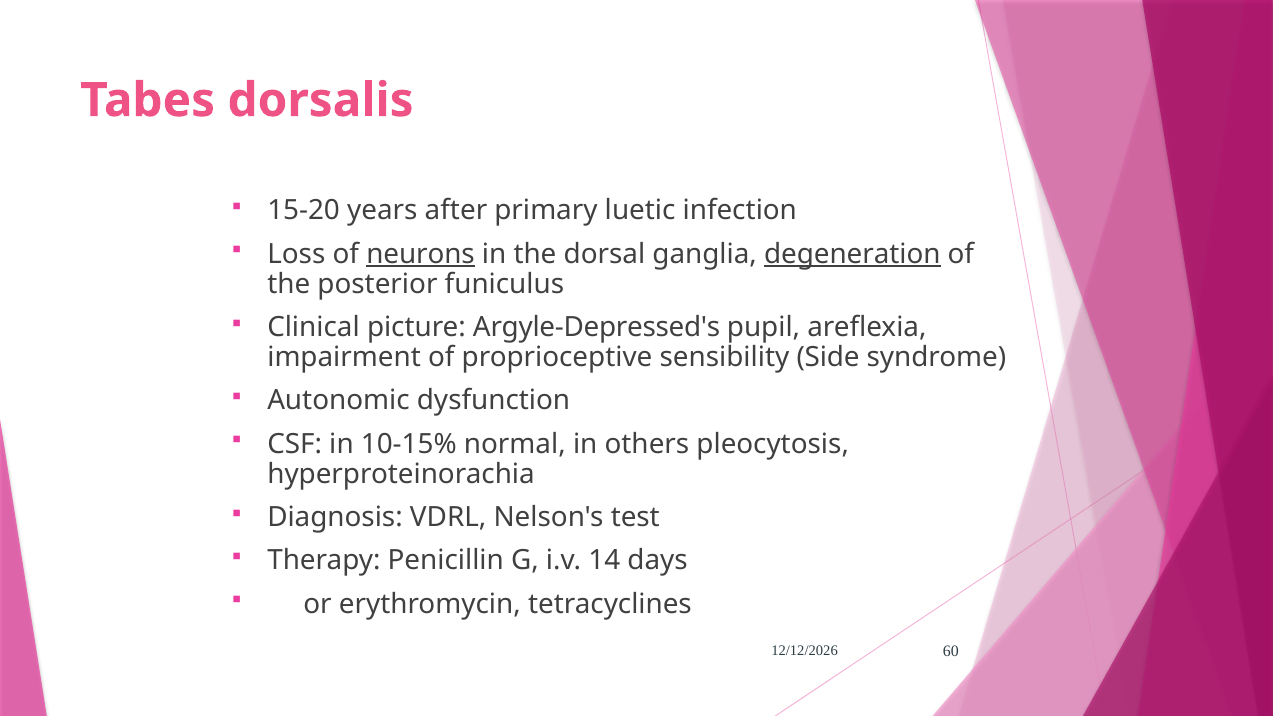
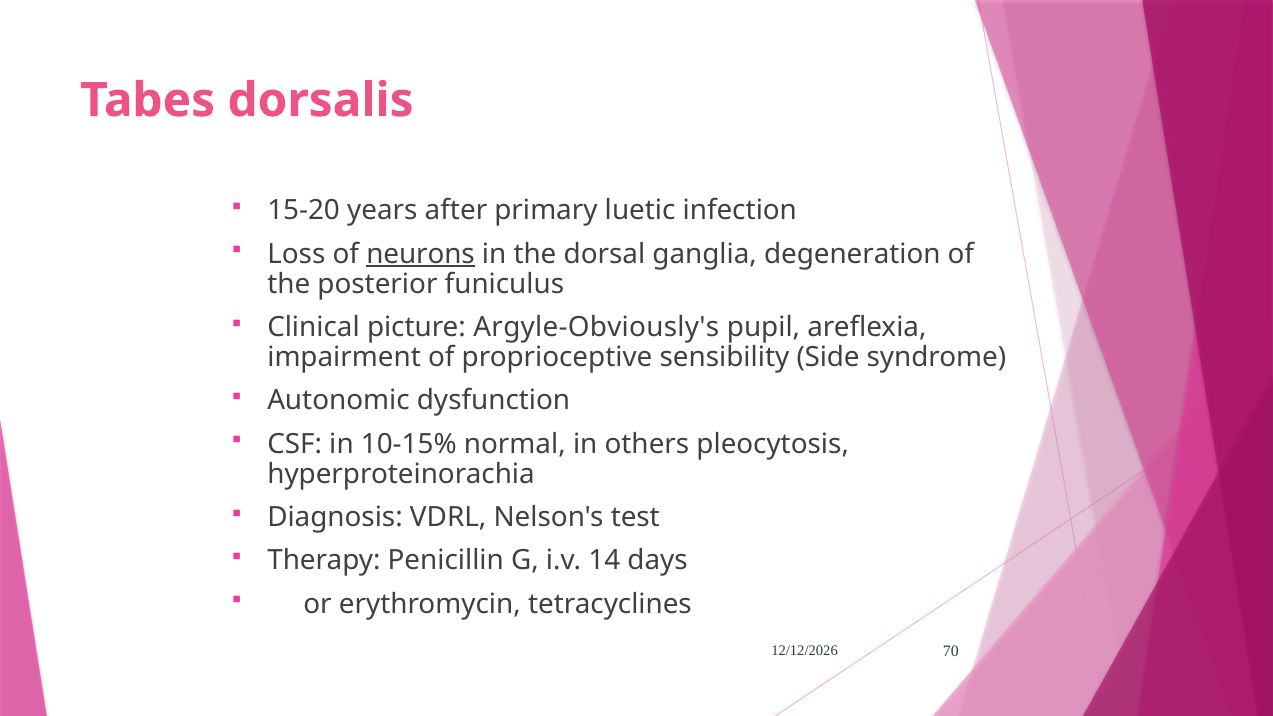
degeneration underline: present -> none (852, 254)
Argyle-Depressed's: Argyle-Depressed's -> Argyle-Obviously's (596, 327)
60: 60 -> 70 (951, 651)
